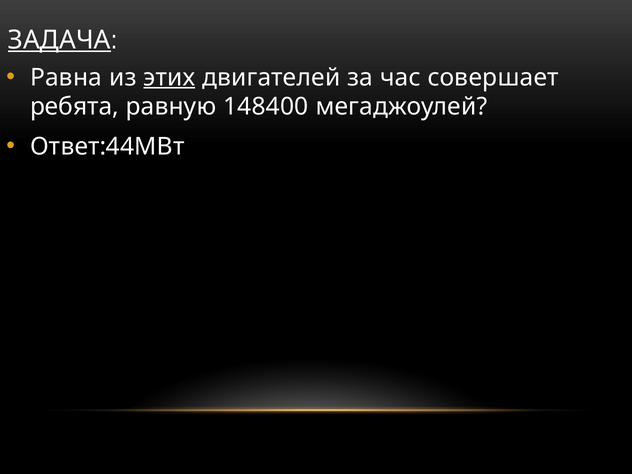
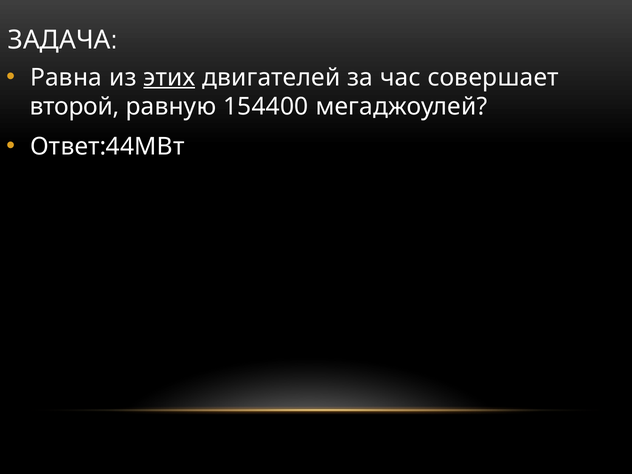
ЗАДАЧА underline: present -> none (59, 40)
ребята: ребята -> второй (74, 107)
148400: 148400 -> 154400 (266, 107)
